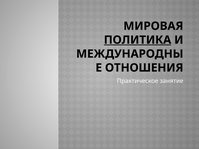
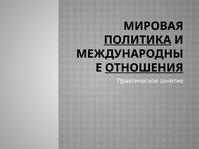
ОТНОШЕНИЯ underline: none -> present (144, 68)
